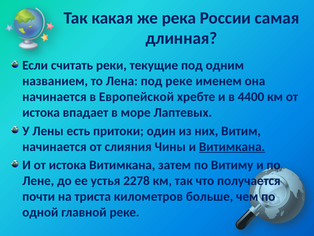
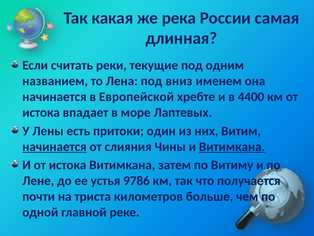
под реке: реке -> вниз (179, 81)
начинается underline: none -> present (54, 146)
2278: 2278 -> 9786 (137, 180)
